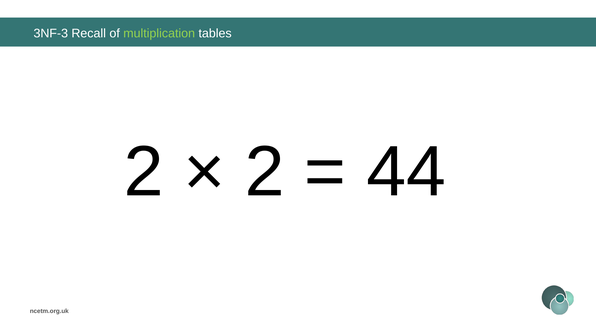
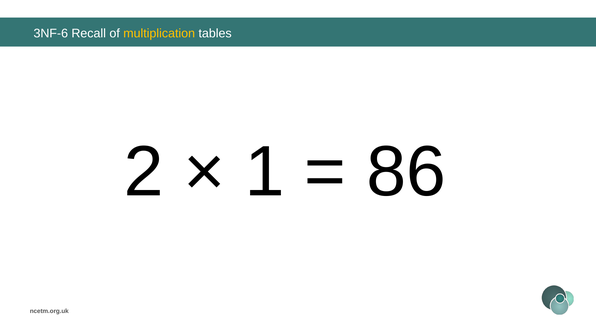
3NF-3: 3NF-3 -> 3NF-6 (51, 33)
multiplication colour: light green -> yellow (159, 33)
2: 2 -> 1 (265, 172)
44: 44 -> 86 (406, 172)
